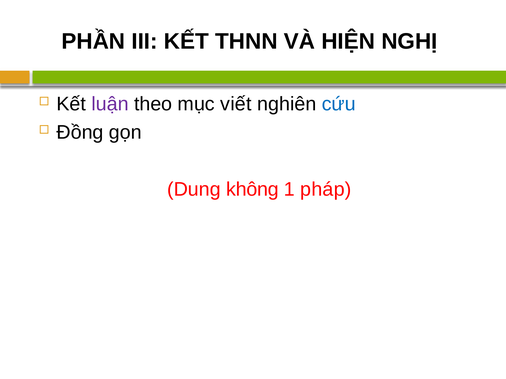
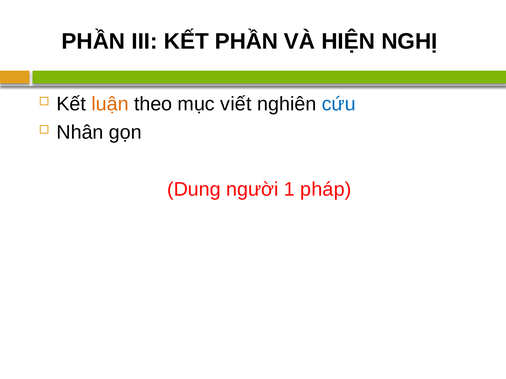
KẾT THNN: THNN -> PHẦN (246, 42)
luận colour: purple -> orange (110, 104)
Đồng: Đồng -> Nhân (80, 133)
không: không -> người (252, 190)
